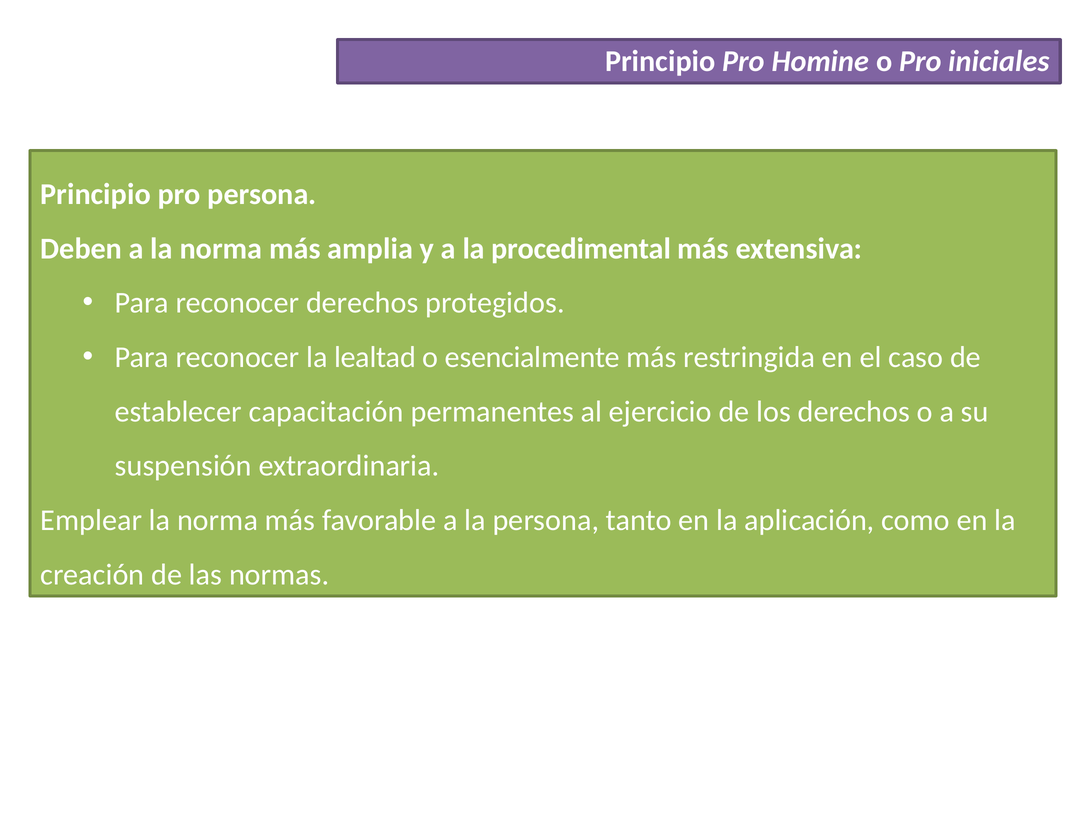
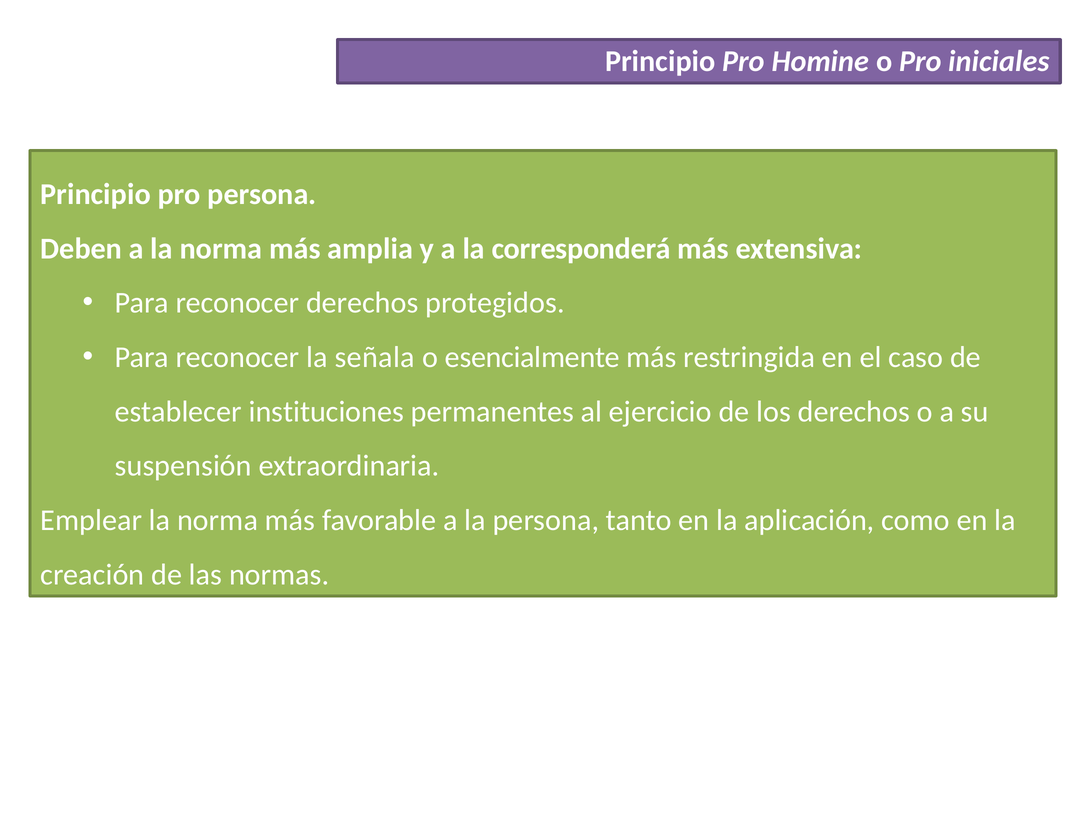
procedimental: procedimental -> corresponderá (581, 249)
lealtad: lealtad -> señala (375, 357)
capacitación: capacitación -> instituciones (326, 411)
